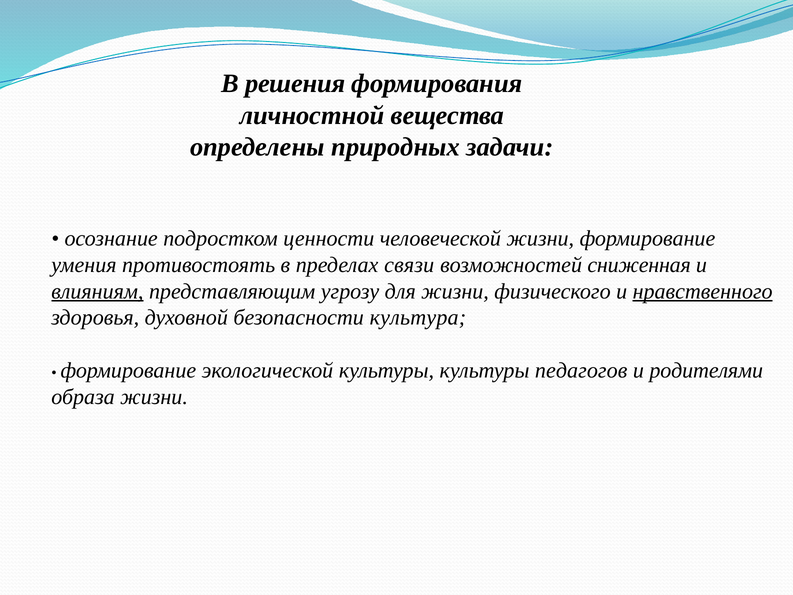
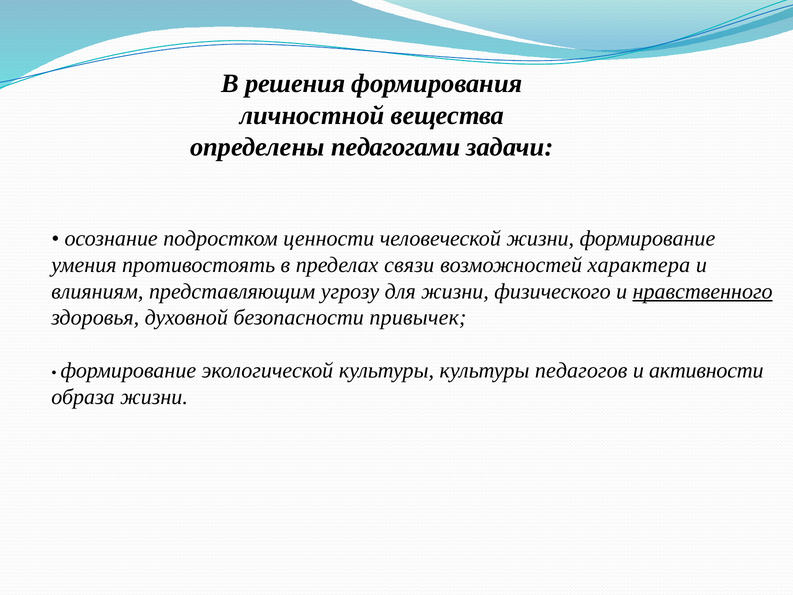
природных: природных -> педагогами (396, 147)
сниженная: сниженная -> характера (639, 265)
влияниям underline: present -> none (97, 291)
культура: культура -> привычек (418, 318)
родителями: родителями -> активности (706, 370)
